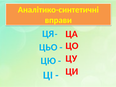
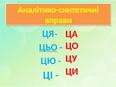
ЦЬО underline: none -> present (48, 47)
